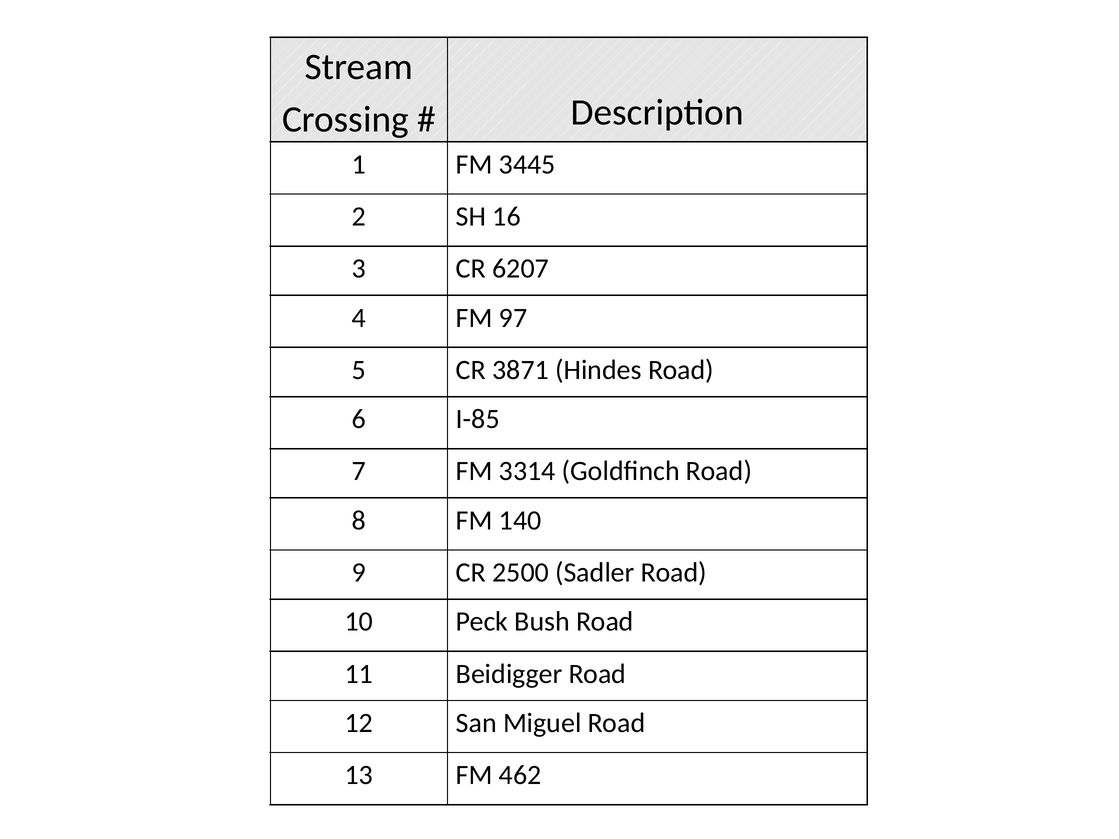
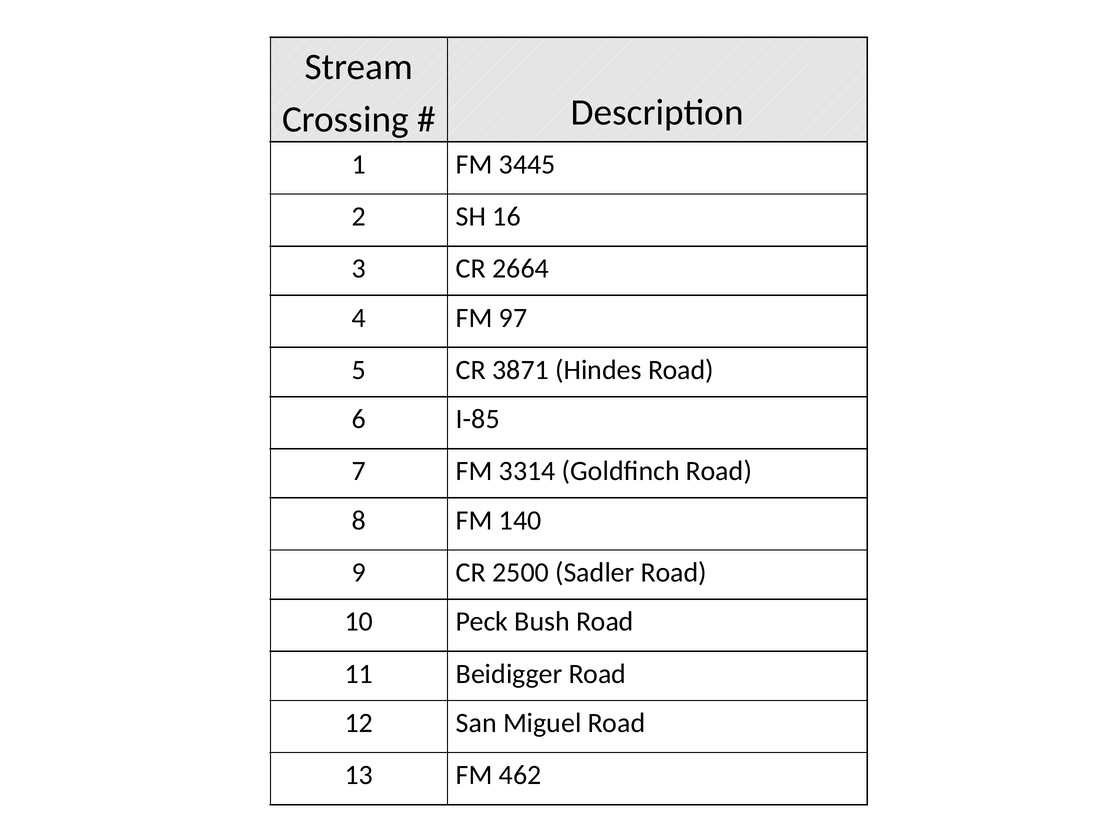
6207: 6207 -> 2664 (521, 269)
